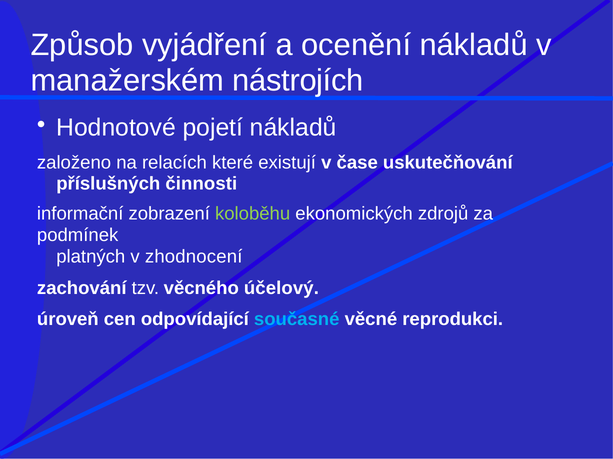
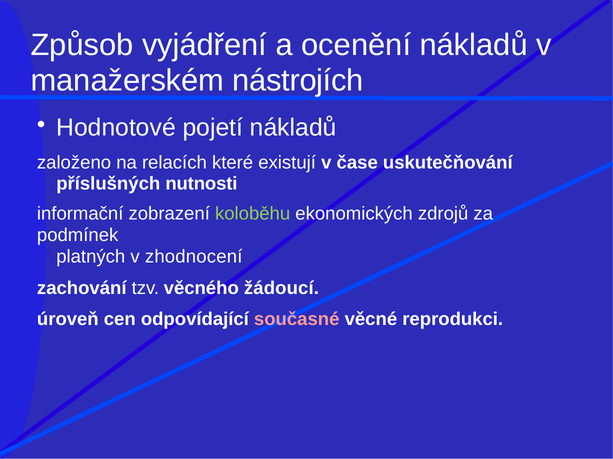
činnosti: činnosti -> nutnosti (201, 184)
účelový: účelový -> žádoucí (281, 288)
současné colour: light blue -> pink (297, 320)
